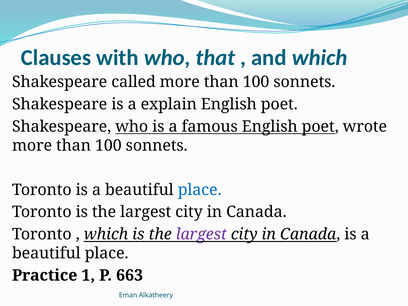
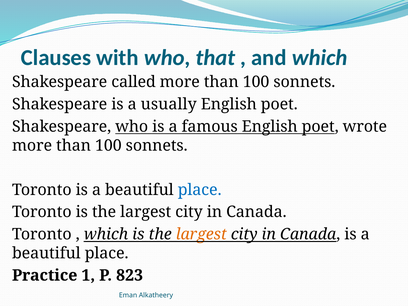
explain: explain -> usually (169, 104)
largest colour: purple -> orange (201, 234)
663: 663 -> 823 (130, 275)
